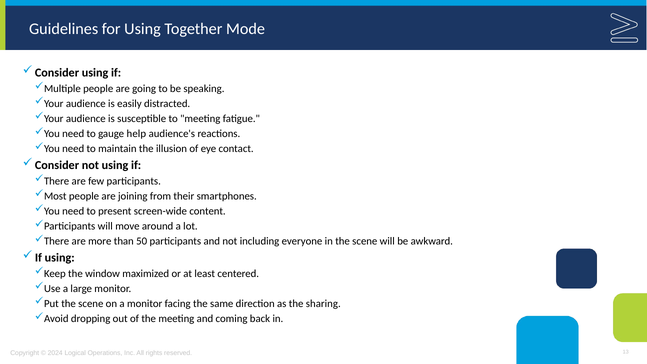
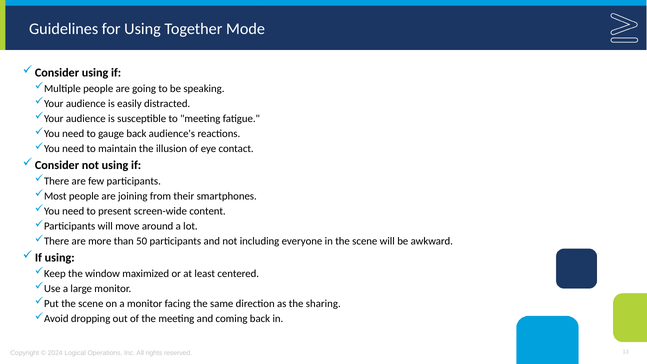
gauge help: help -> back (136, 134)
